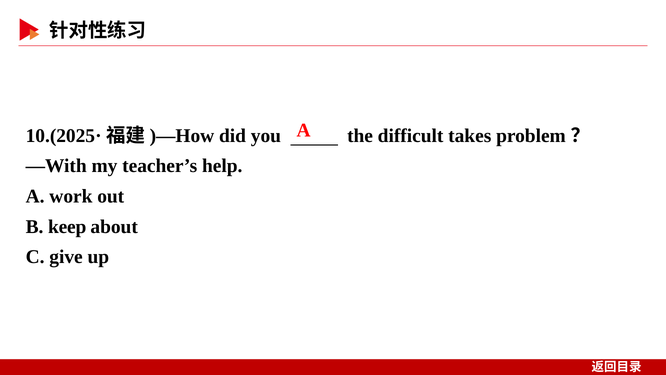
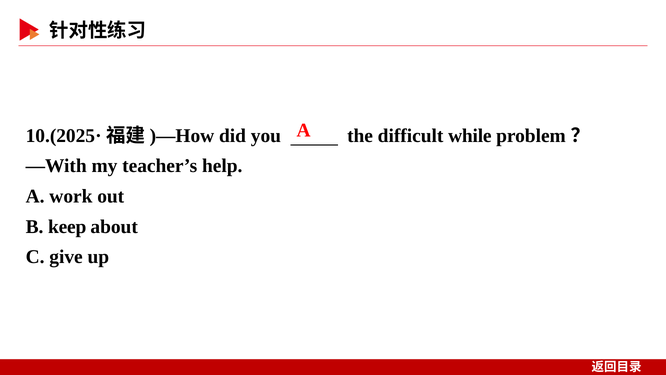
takes: takes -> while (470, 135)
